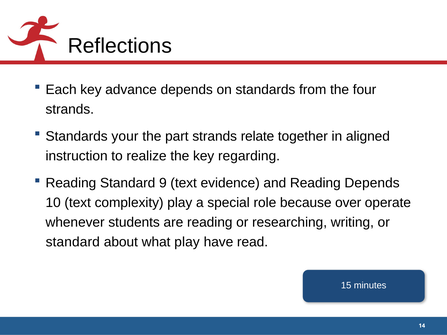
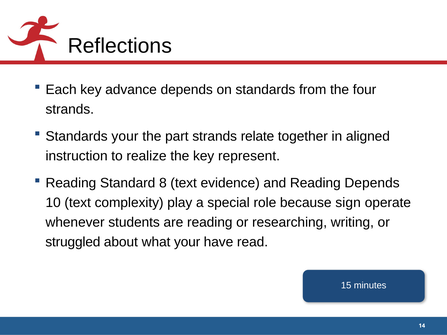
regarding: regarding -> represent (249, 156)
9: 9 -> 8 (163, 183)
over: over -> sign (348, 203)
standard: standard -> struggled (73, 242)
what play: play -> your (187, 242)
